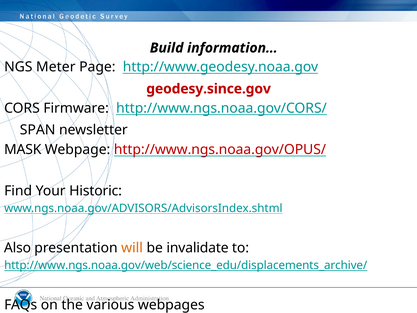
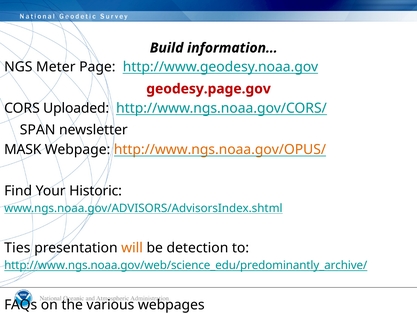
geodesy.since.gov: geodesy.since.gov -> geodesy.page.gov (209, 89)
Firmware: Firmware -> Uploaded (76, 108)
http://www.ngs.noaa.gov/OPUS/ colour: red -> orange (220, 149)
Also: Also -> Ties (17, 248)
invalidate: invalidate -> detection (197, 248)
http://www.ngs.noaa.gov/web/science_edu/displacements_archive/: http://www.ngs.noaa.gov/web/science_edu/displacements_archive/ -> http://www.ngs.noaa.gov/web/science_edu/predominantly_archive/ (186, 265)
